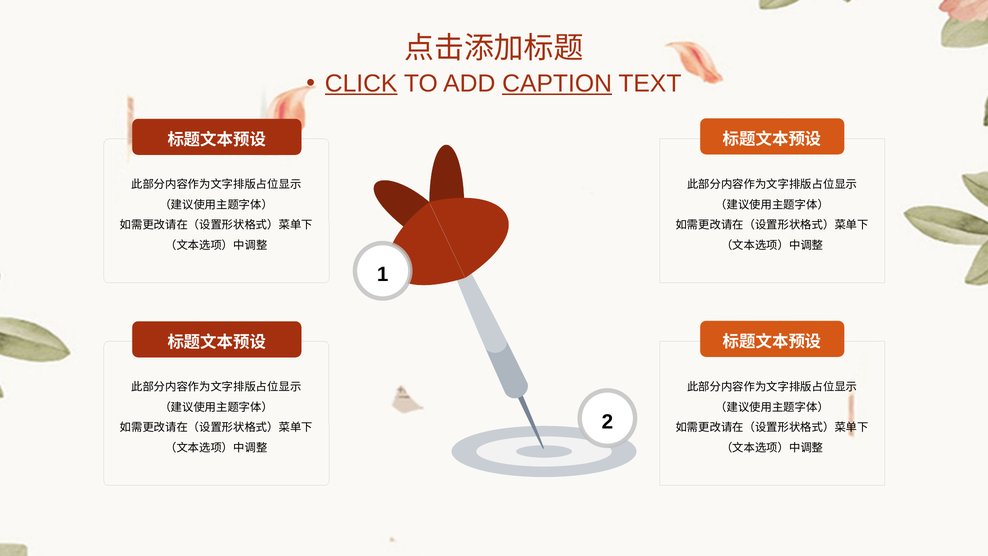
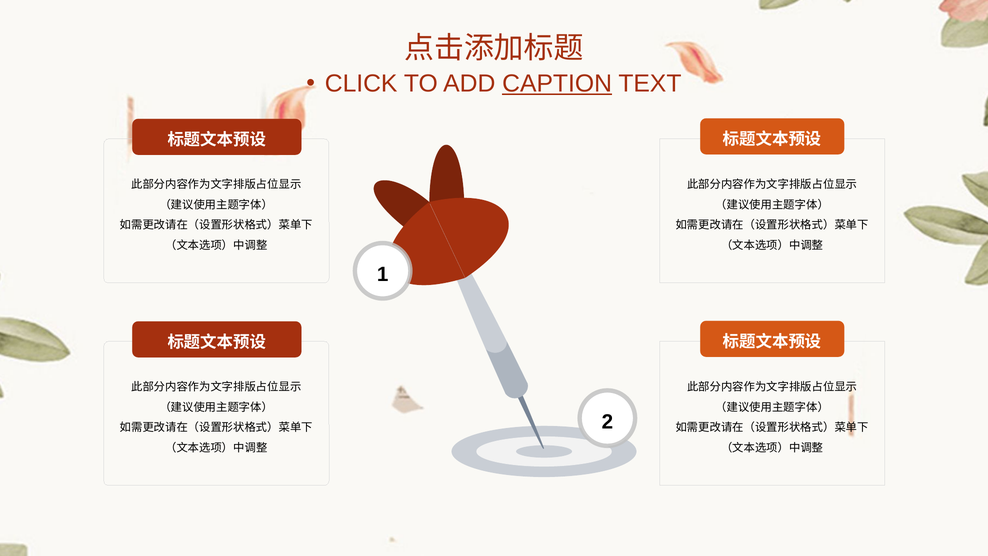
CLICK underline: present -> none (361, 84)
